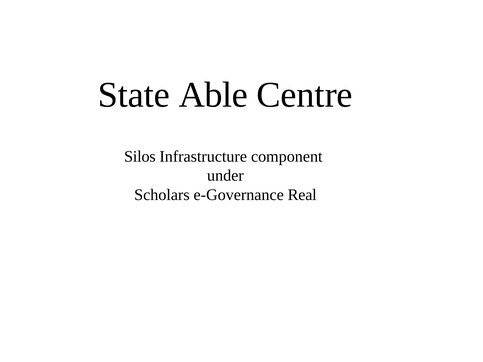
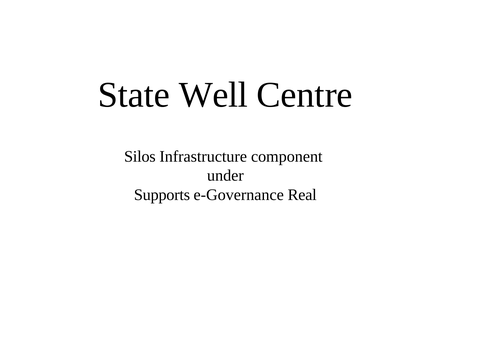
Able: Able -> Well (213, 95)
Scholars: Scholars -> Supports (162, 195)
